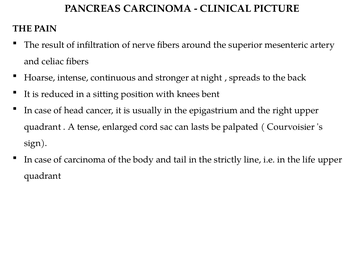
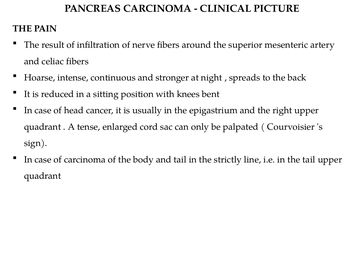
lasts: lasts -> only (200, 127)
the life: life -> tail (309, 160)
